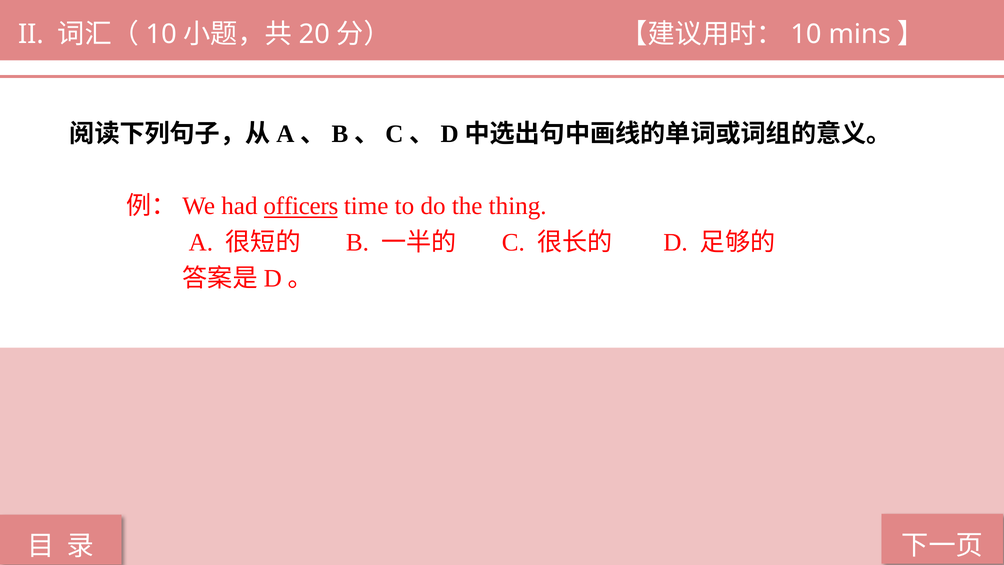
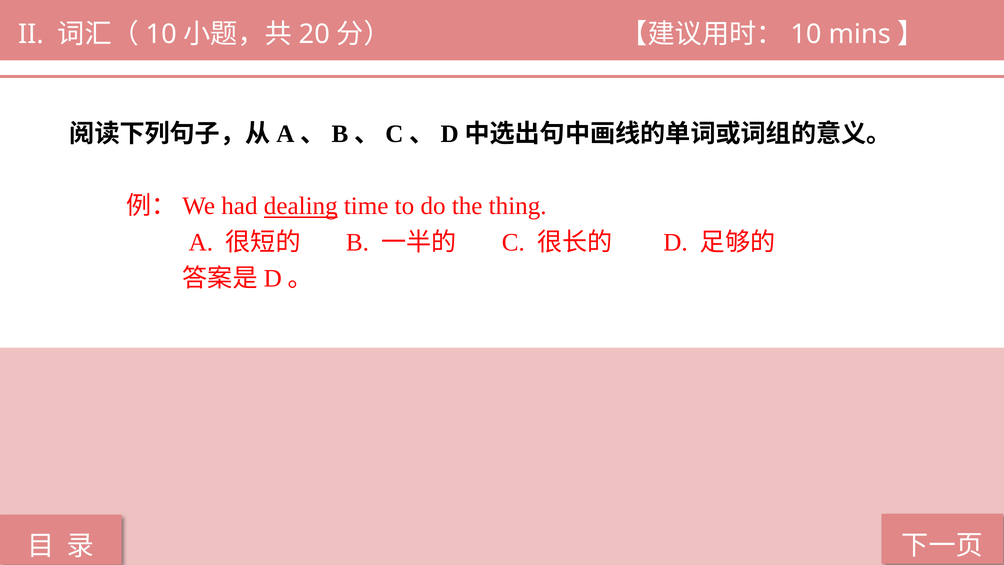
officers: officers -> dealing (301, 206)
